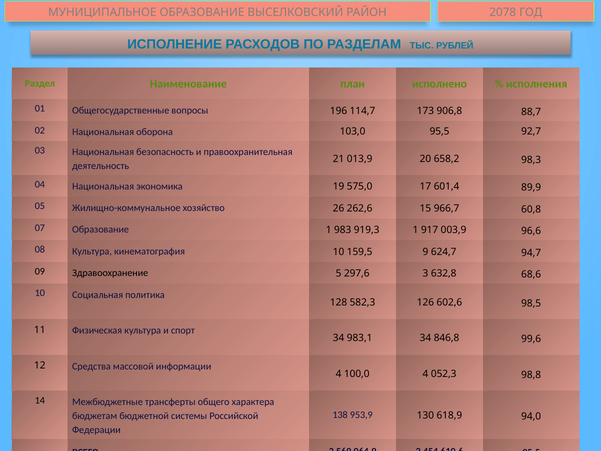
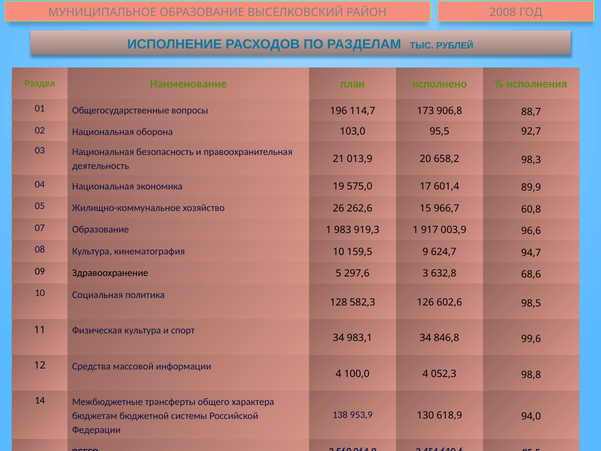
2078: 2078 -> 2008 (503, 12)
